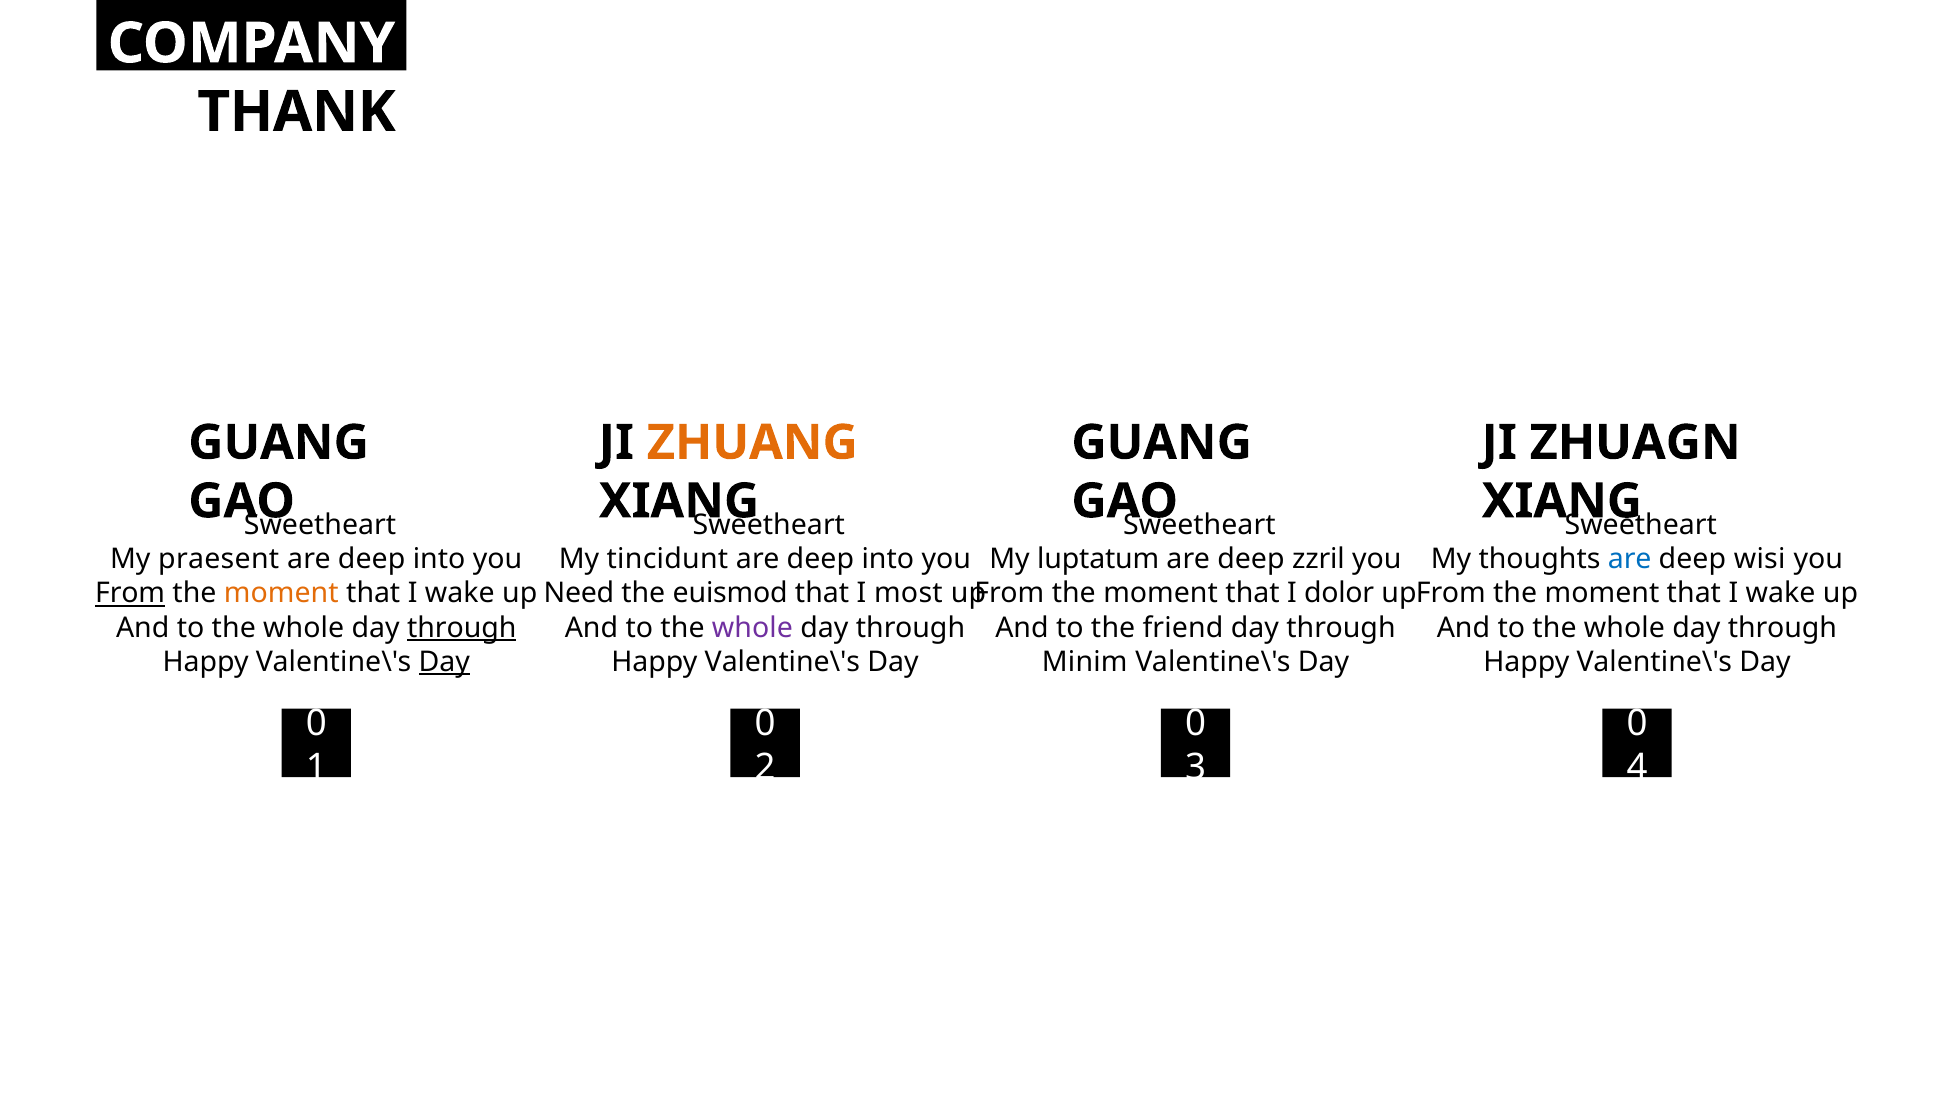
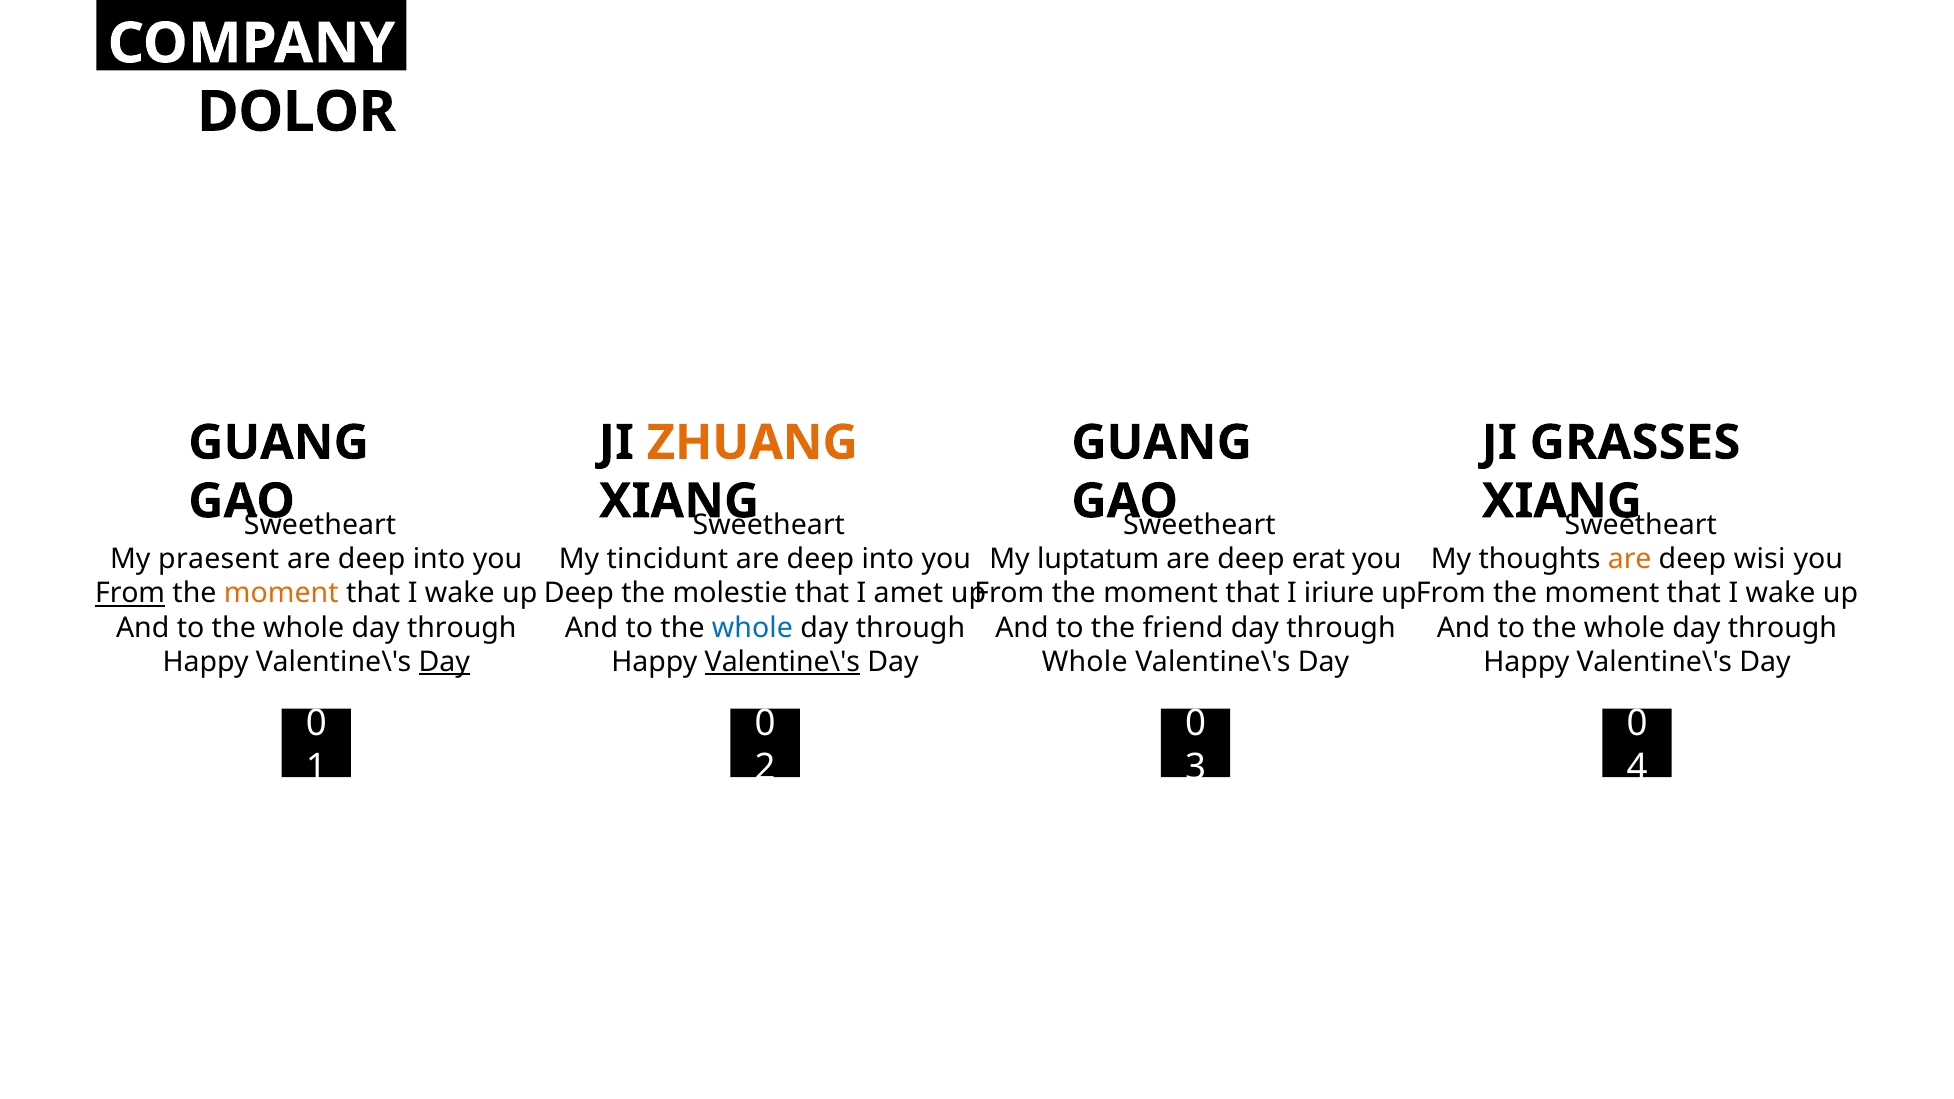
THANK: THANK -> DOLOR (297, 112)
ZHUAGN: ZHUAGN -> GRASSES (1635, 443)
zzril: zzril -> erat (1319, 559)
are colour: blue -> orange (1630, 559)
Need: Need -> Deep (579, 594)
euismod: euismod -> molestie (730, 594)
most: most -> amet (908, 594)
dolor: dolor -> iriure (1339, 594)
through underline: present -> none (462, 628)
whole colour: purple -> blue (752, 628)
Valentine\'s underline: none -> present (782, 662)
Minim: Minim -> Whole (1085, 662)
